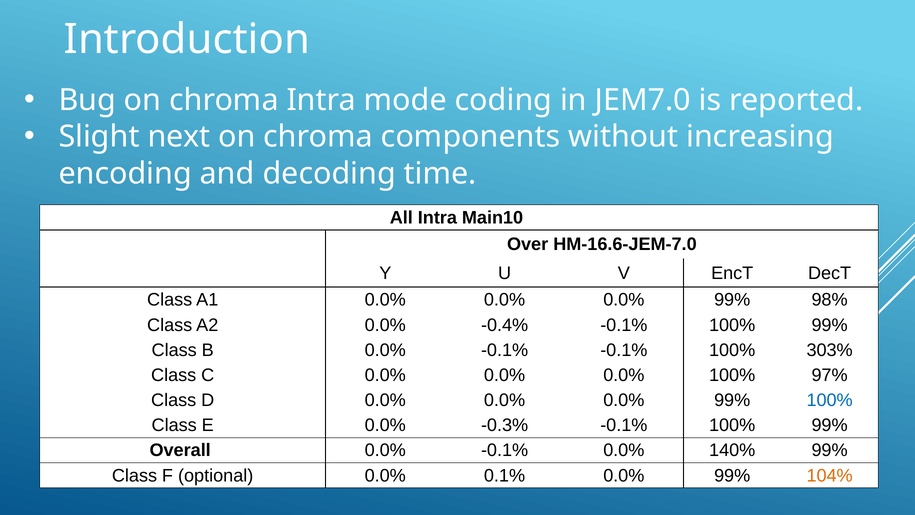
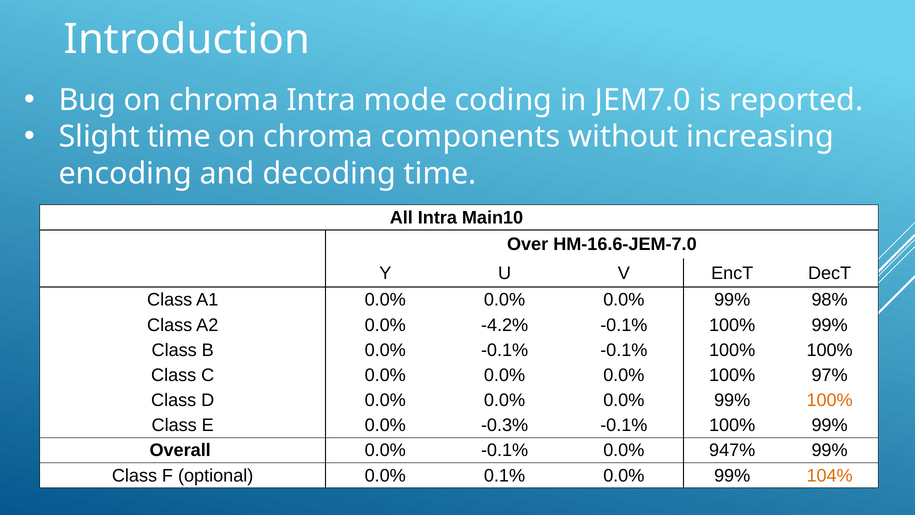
Slight next: next -> time (179, 137)
-0.4%: -0.4% -> -4.2% (505, 325)
100% 303%: 303% -> 100% (830, 350)
100% colour: blue -> orange (830, 400)
140%: 140% -> 947% (732, 450)
